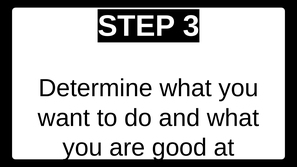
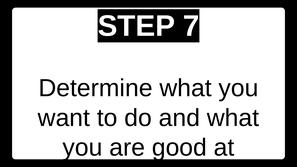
3: 3 -> 7 (191, 26)
